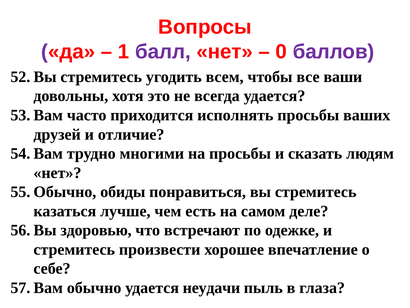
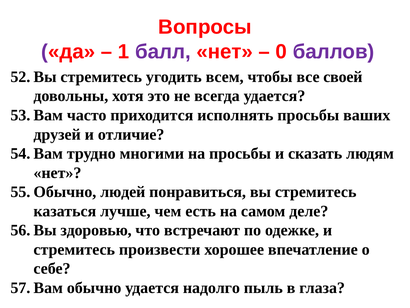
ваши: ваши -> своей (343, 77)
обиды: обиды -> людей (123, 192)
неудачи: неудачи -> надолго (211, 287)
